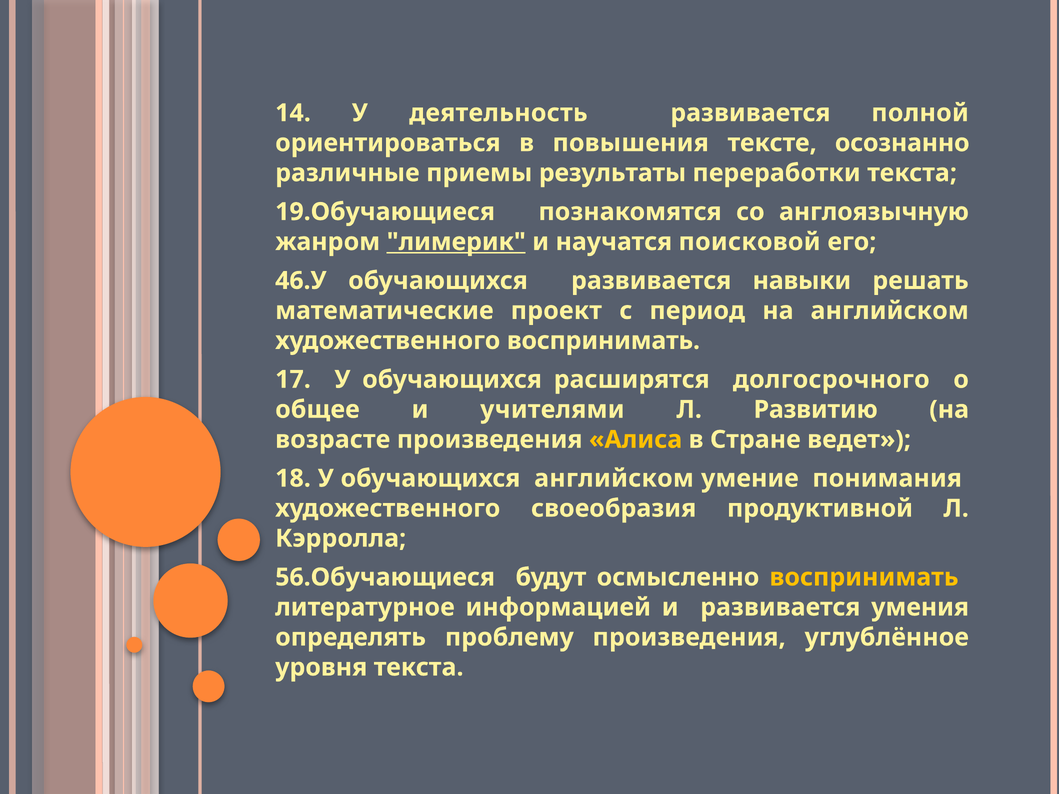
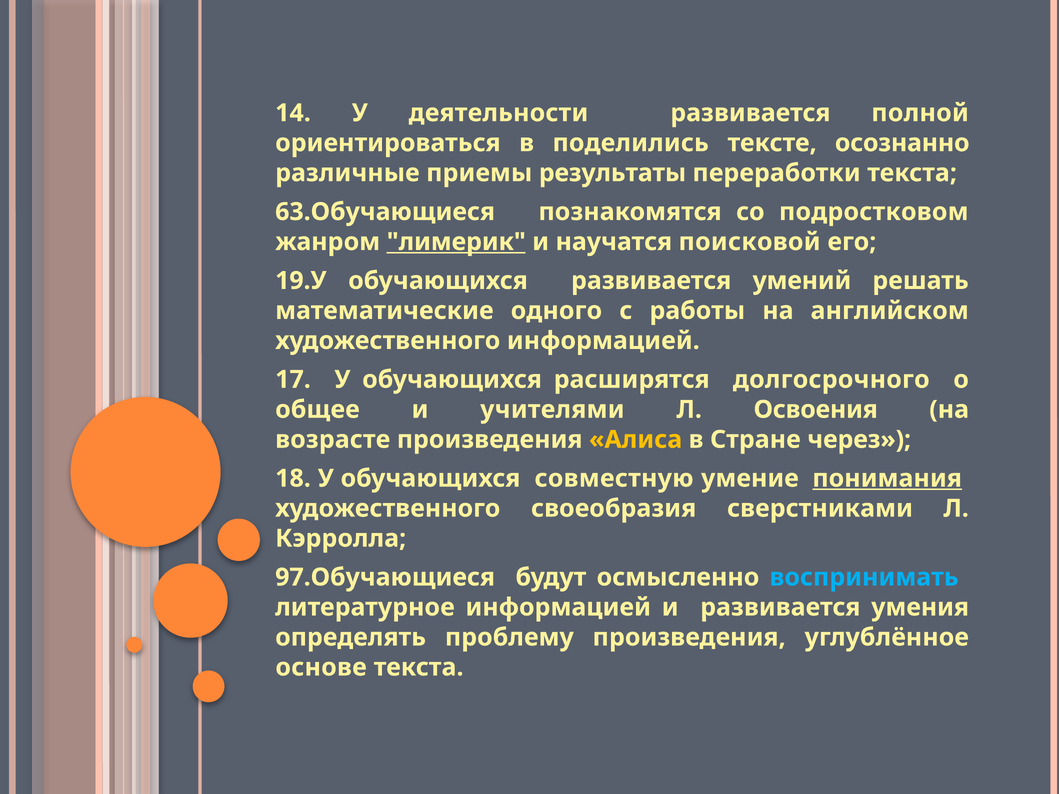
деятельность: деятельность -> деятельности (498, 113)
повышения: повышения -> поделились (631, 143)
19.Обучающиеся: 19.Обучающиеся -> 63.Обучающиеся (385, 212)
англоязычную: англоязычную -> подростковом (874, 212)
46.У: 46.У -> 19.У (301, 281)
навыки: навыки -> умений (802, 281)
проект: проект -> одного (556, 311)
период: период -> работы (697, 311)
художественного воспринимать: воспринимать -> информацией (603, 341)
Развитию: Развитию -> Освоения (816, 410)
ведет: ведет -> через (859, 440)
обучающихся английском: английском -> совместную (614, 479)
понимания underline: none -> present (887, 479)
продуктивной: продуктивной -> сверстниками (820, 509)
56.Обучающиеся: 56.Обучающиеся -> 97.Обучающиеся (385, 577)
воспринимать colour: yellow -> light blue (864, 577)
уровня: уровня -> основе (321, 668)
